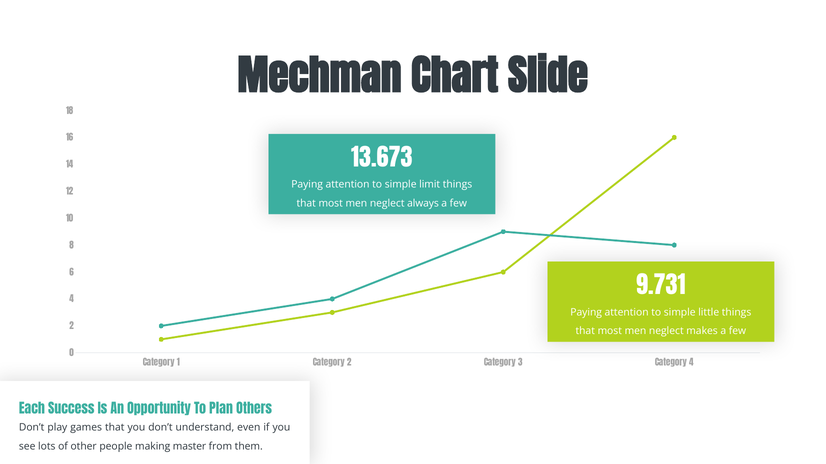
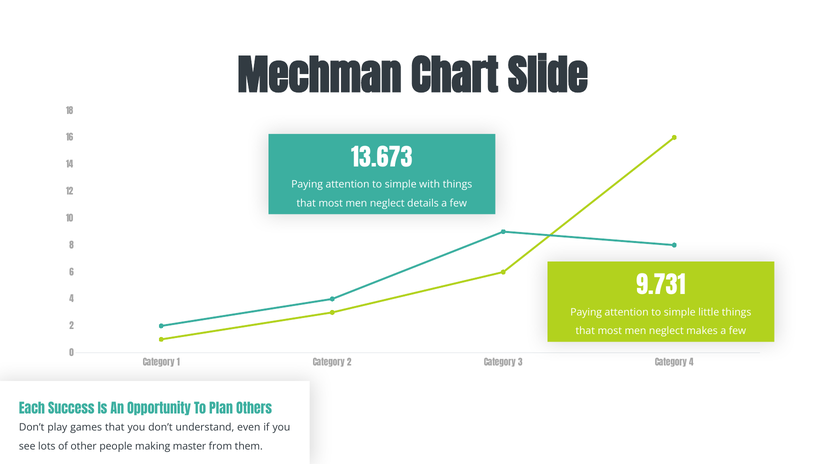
limit: limit -> with (430, 185)
always: always -> details (423, 203)
